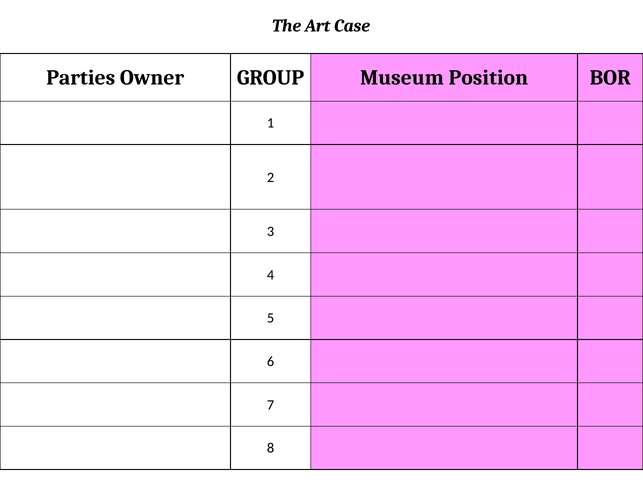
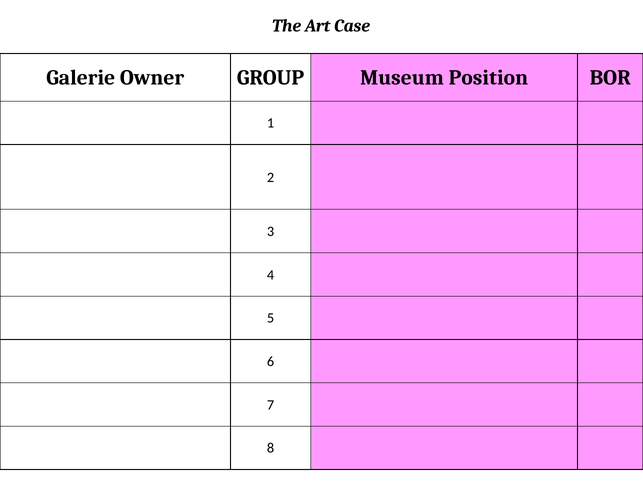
Parties: Parties -> Galerie (81, 78)
